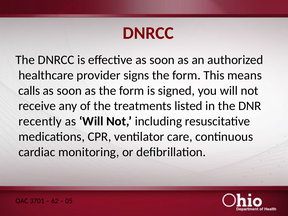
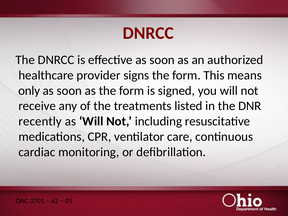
calls: calls -> only (29, 91)
